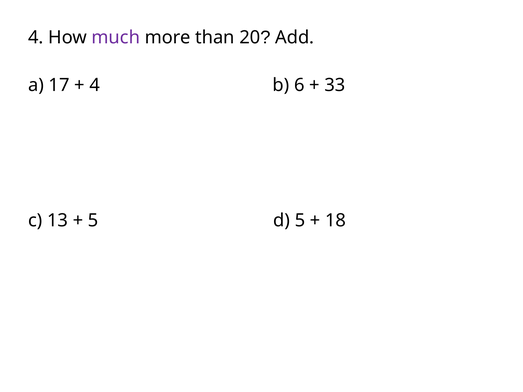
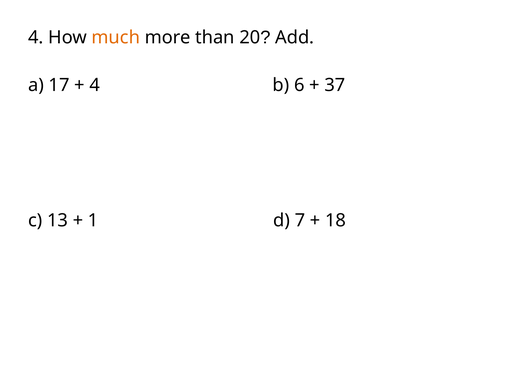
much colour: purple -> orange (116, 37)
33: 33 -> 37 (335, 85)
5: 5 -> 1 (93, 221)
d 5: 5 -> 7 (300, 221)
